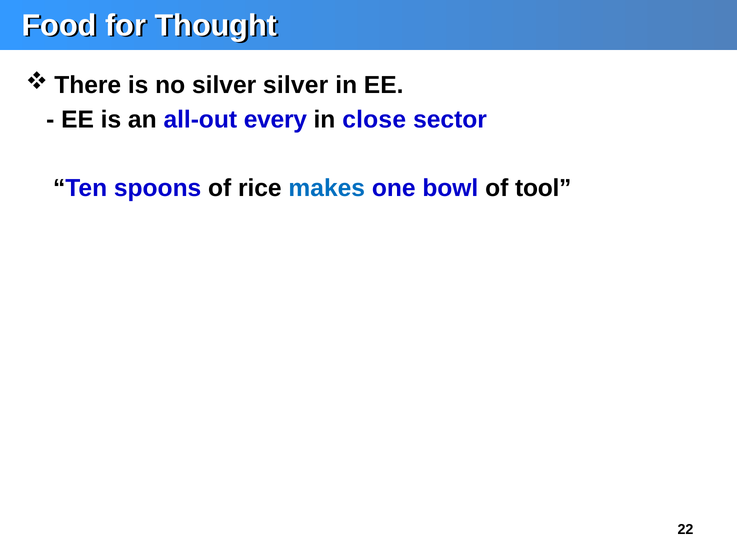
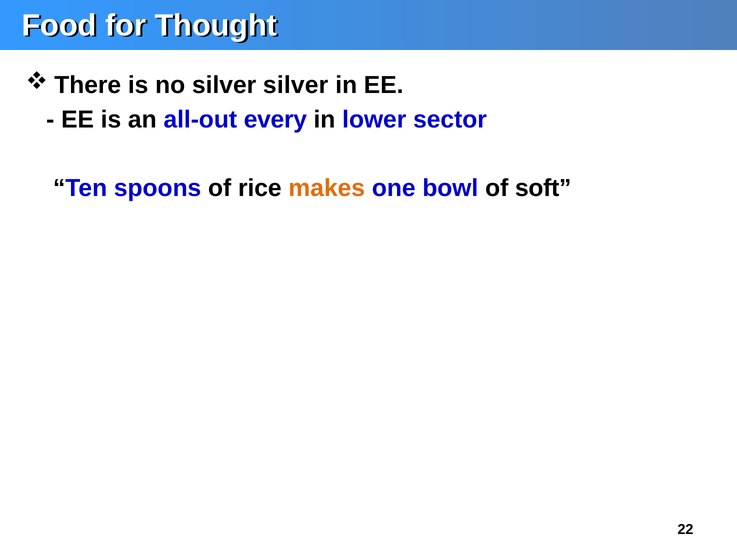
close: close -> lower (374, 119)
makes colour: blue -> orange (327, 188)
tool: tool -> soft (543, 188)
